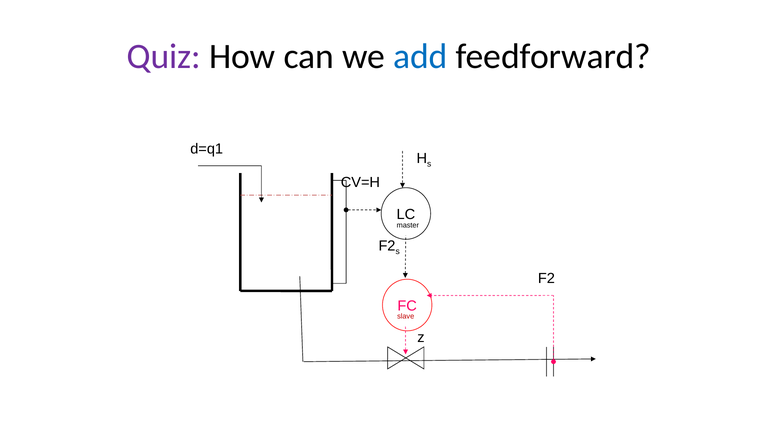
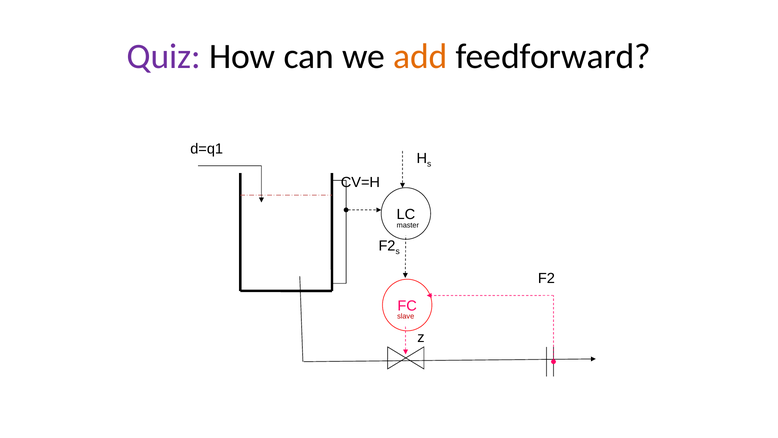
add colour: blue -> orange (420, 56)
